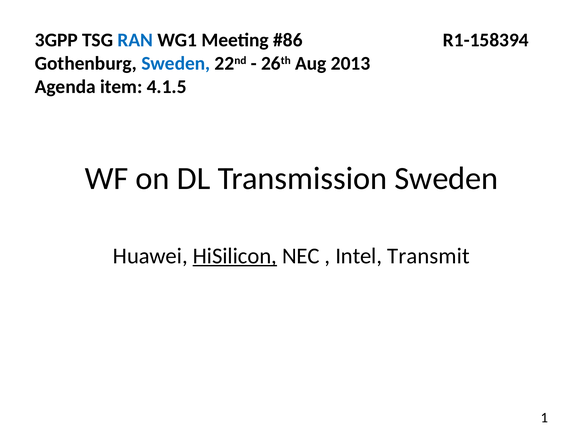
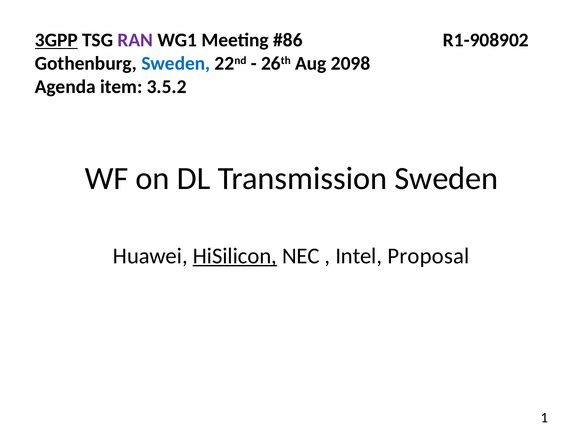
3GPP underline: none -> present (56, 40)
RAN colour: blue -> purple (135, 40)
R1-158394: R1-158394 -> R1-908902 (486, 40)
2013: 2013 -> 2098 (351, 63)
4.1.5: 4.1.5 -> 3.5.2 (167, 87)
Transmit: Transmit -> Proposal (428, 256)
